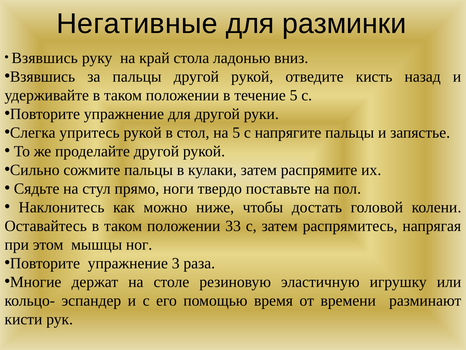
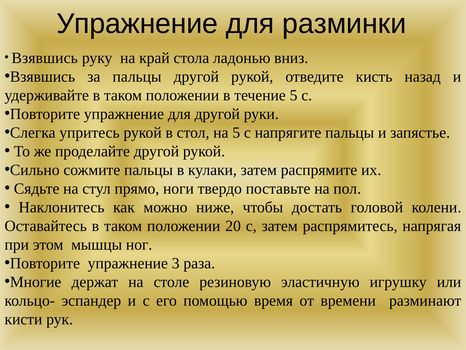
Негативные: Негативные -> Упражнение (137, 24)
33: 33 -> 20 (233, 226)
